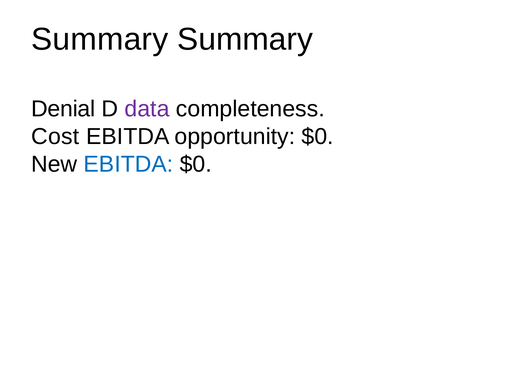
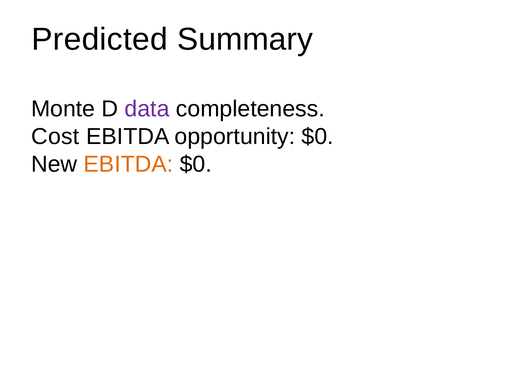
Summary: Summary -> Predicted (100, 39)
Denial: Denial -> Monte (63, 109)
EBITDA colour: blue -> orange (128, 164)
